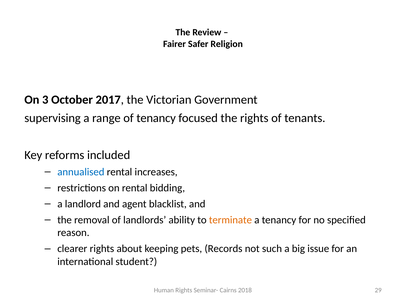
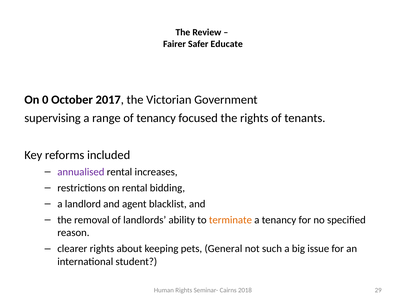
Religion: Religion -> Educate (227, 44)
3: 3 -> 0 (45, 100)
annualised colour: blue -> purple (81, 172)
Records: Records -> General (223, 249)
